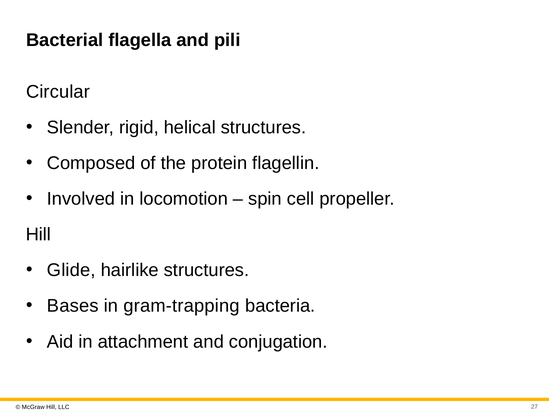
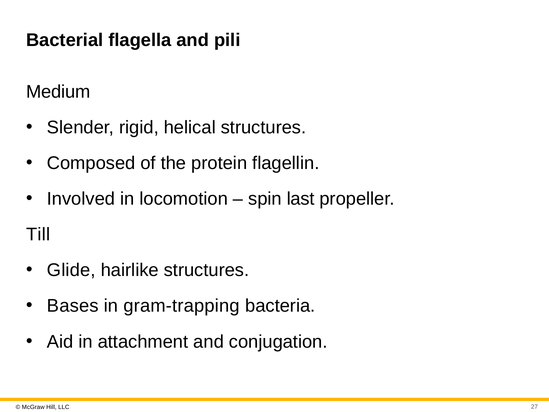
Circular: Circular -> Medium (58, 92)
cell: cell -> last (301, 199)
Hill: Hill -> Till (38, 234)
